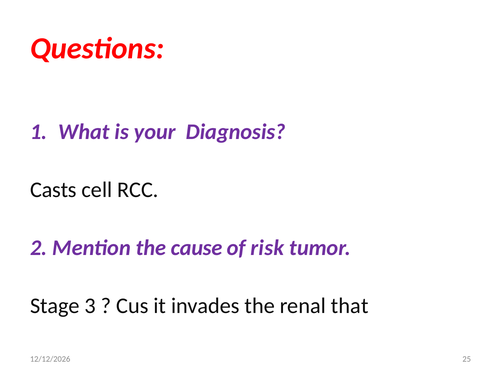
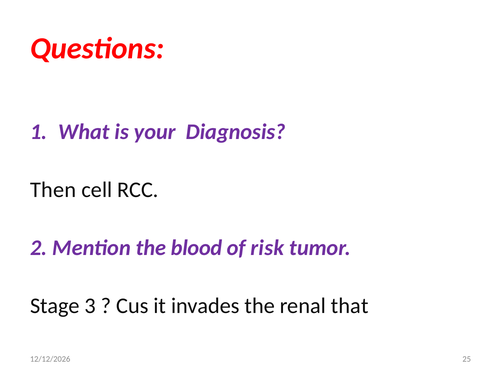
Casts: Casts -> Then (53, 190)
cause: cause -> blood (197, 248)
